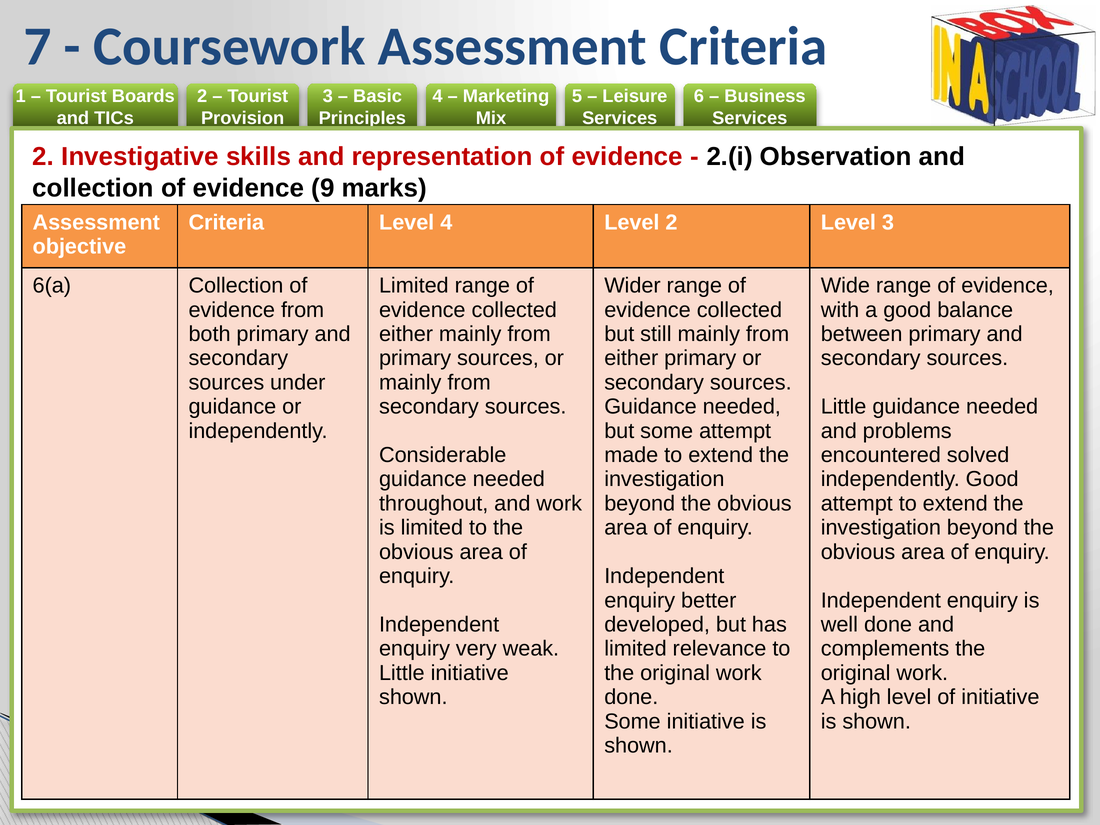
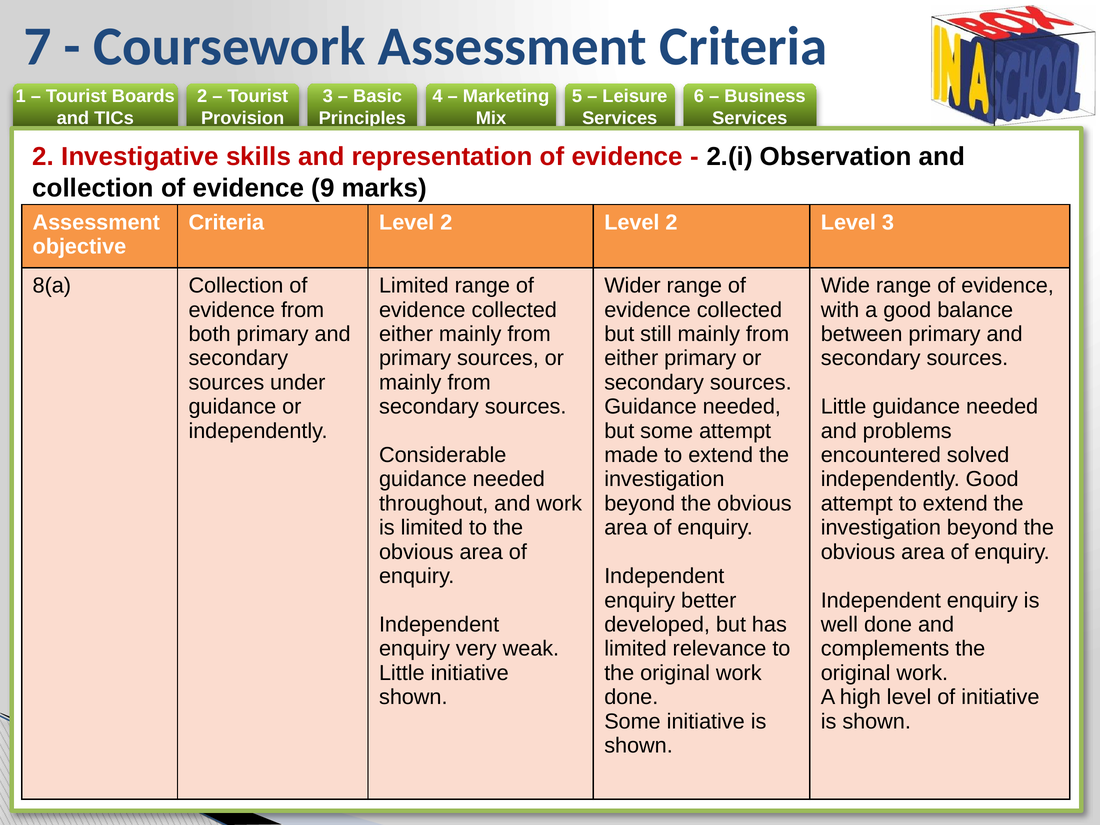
Criteria Level 4: 4 -> 2 (446, 223)
6(a: 6(a -> 8(a (52, 286)
